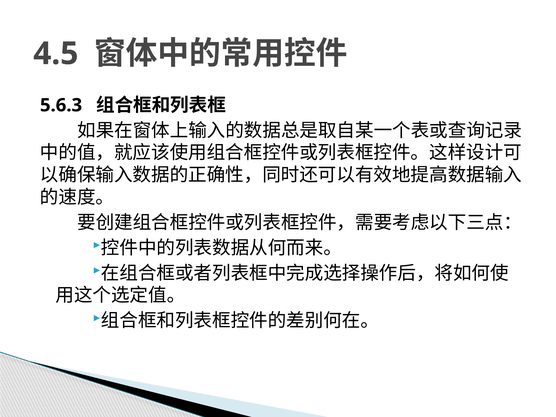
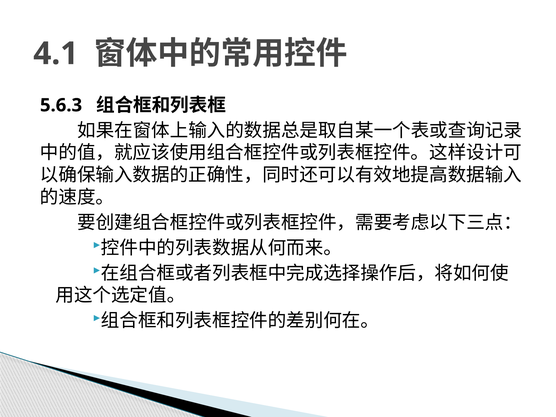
4.5: 4.5 -> 4.1 (56, 54)
